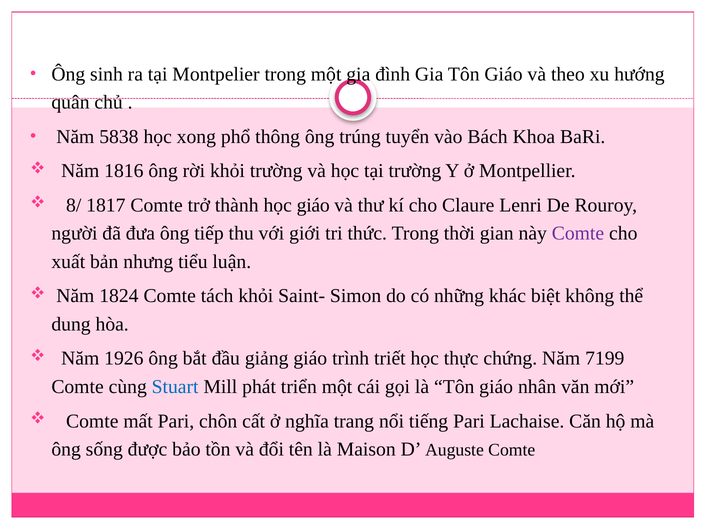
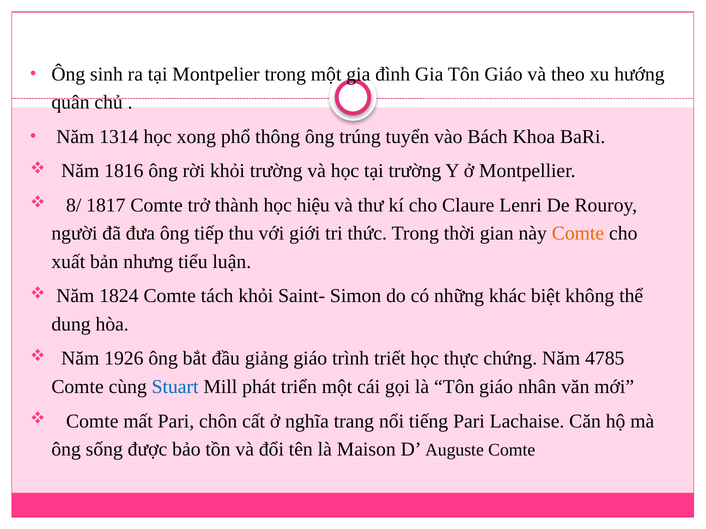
5838: 5838 -> 1314 (119, 137)
học giáo: giáo -> hiệu (313, 205)
Comte colour: purple -> orange (578, 234)
7199: 7199 -> 4785 (605, 359)
